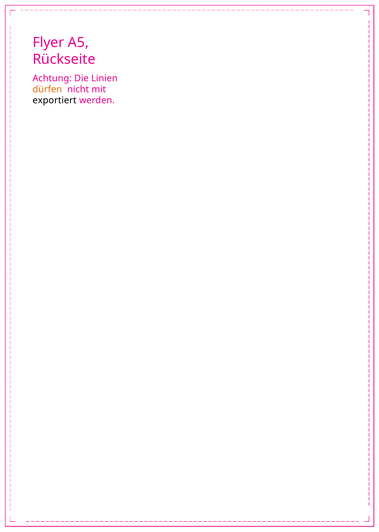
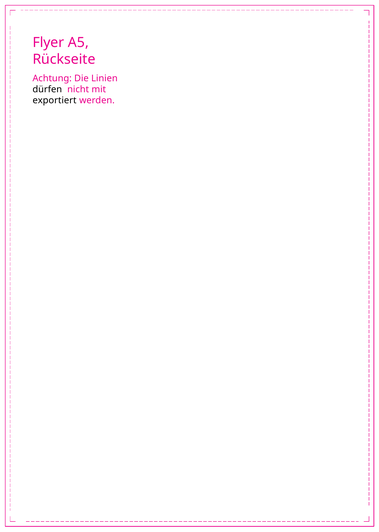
dürfen colour: orange -> black (47, 89)
